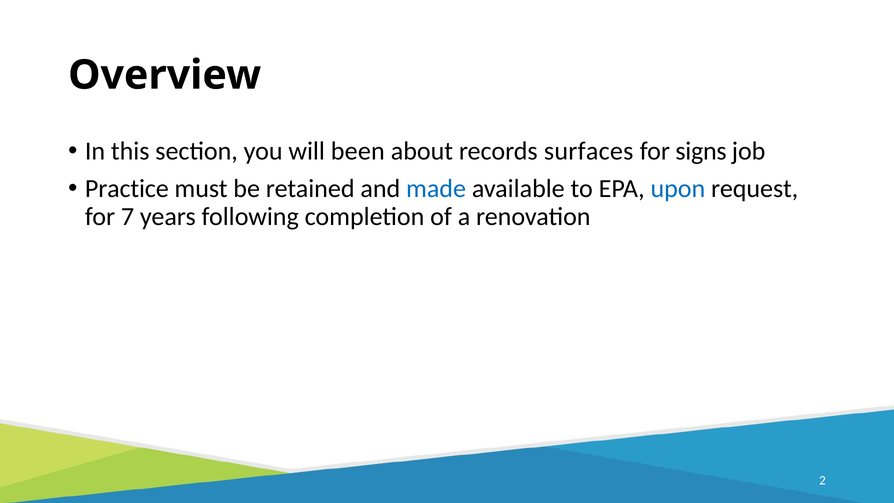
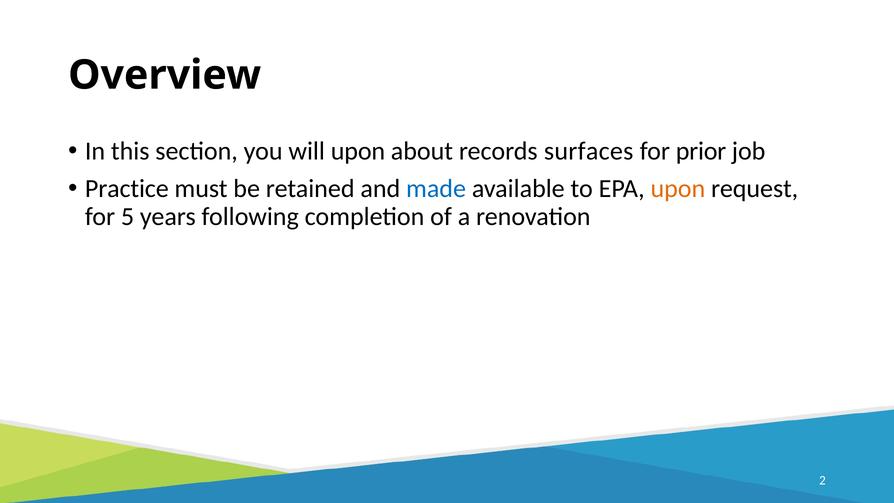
will been: been -> upon (358, 151)
signs: signs -> prior (701, 151)
upon colour: blue -> orange (678, 189)
7: 7 -> 5 (127, 217)
